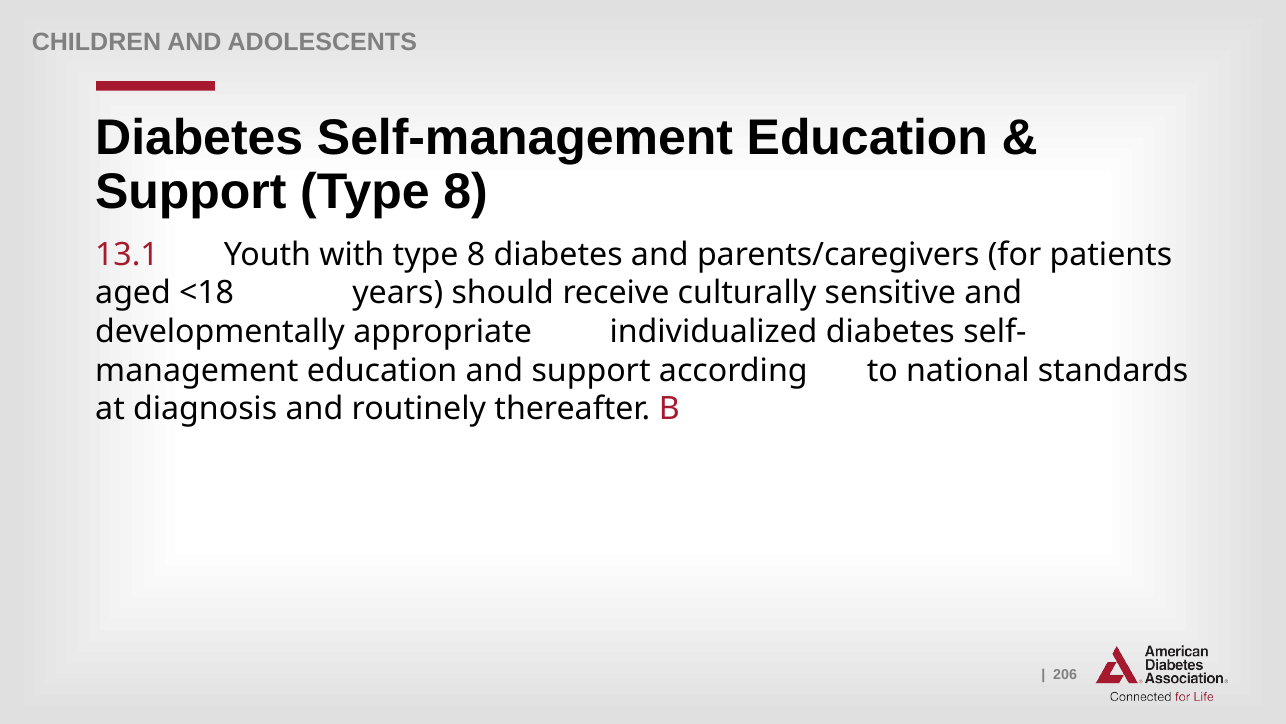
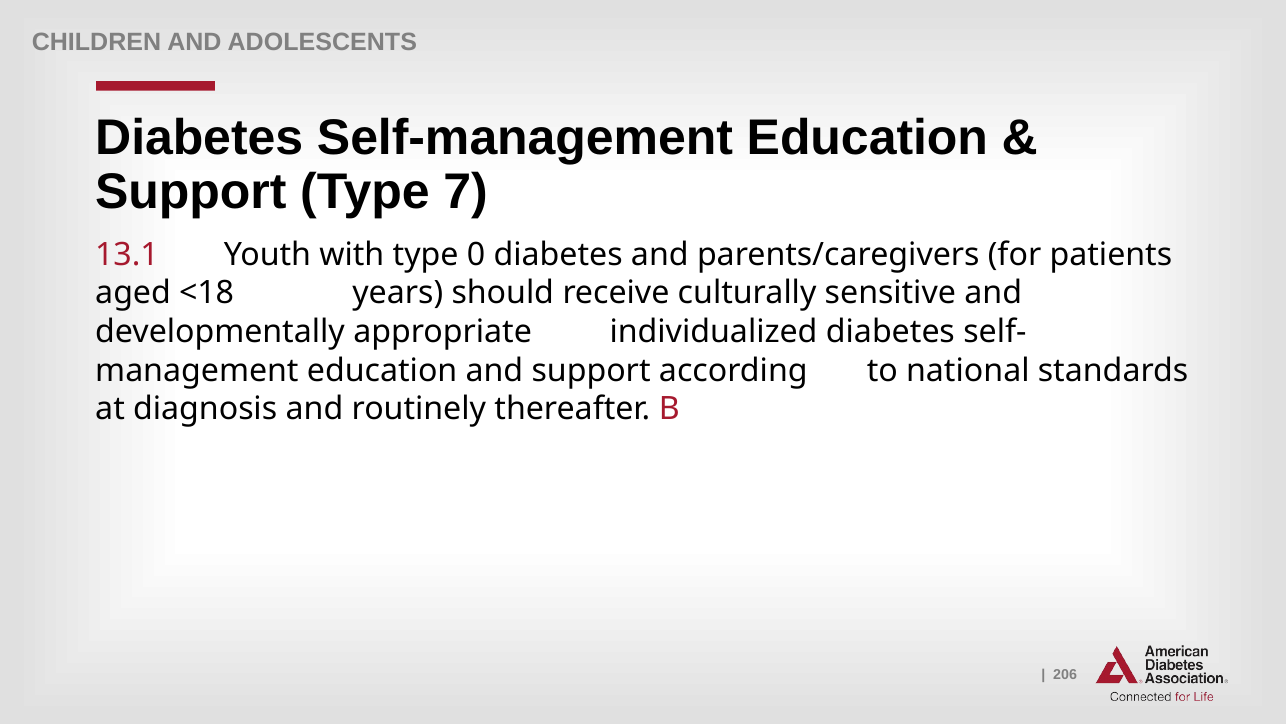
Support Type 8: 8 -> 7 (466, 192)
with type 8: 8 -> 0 (476, 254)
